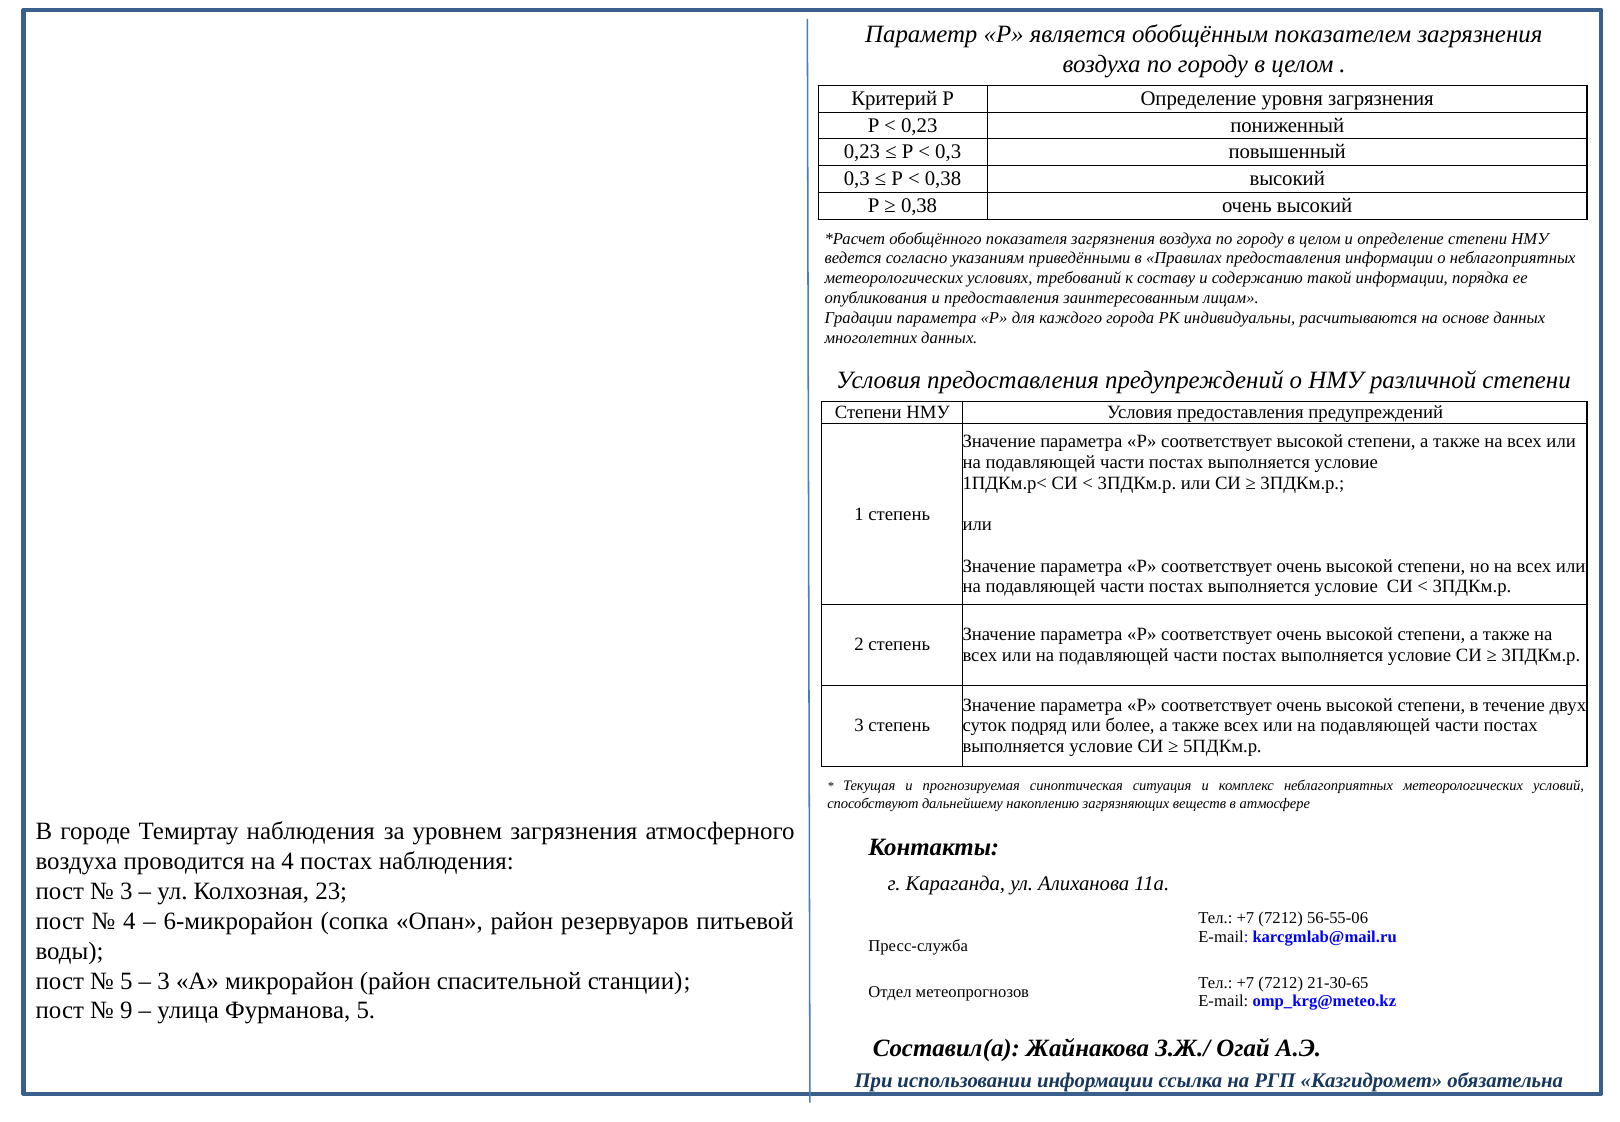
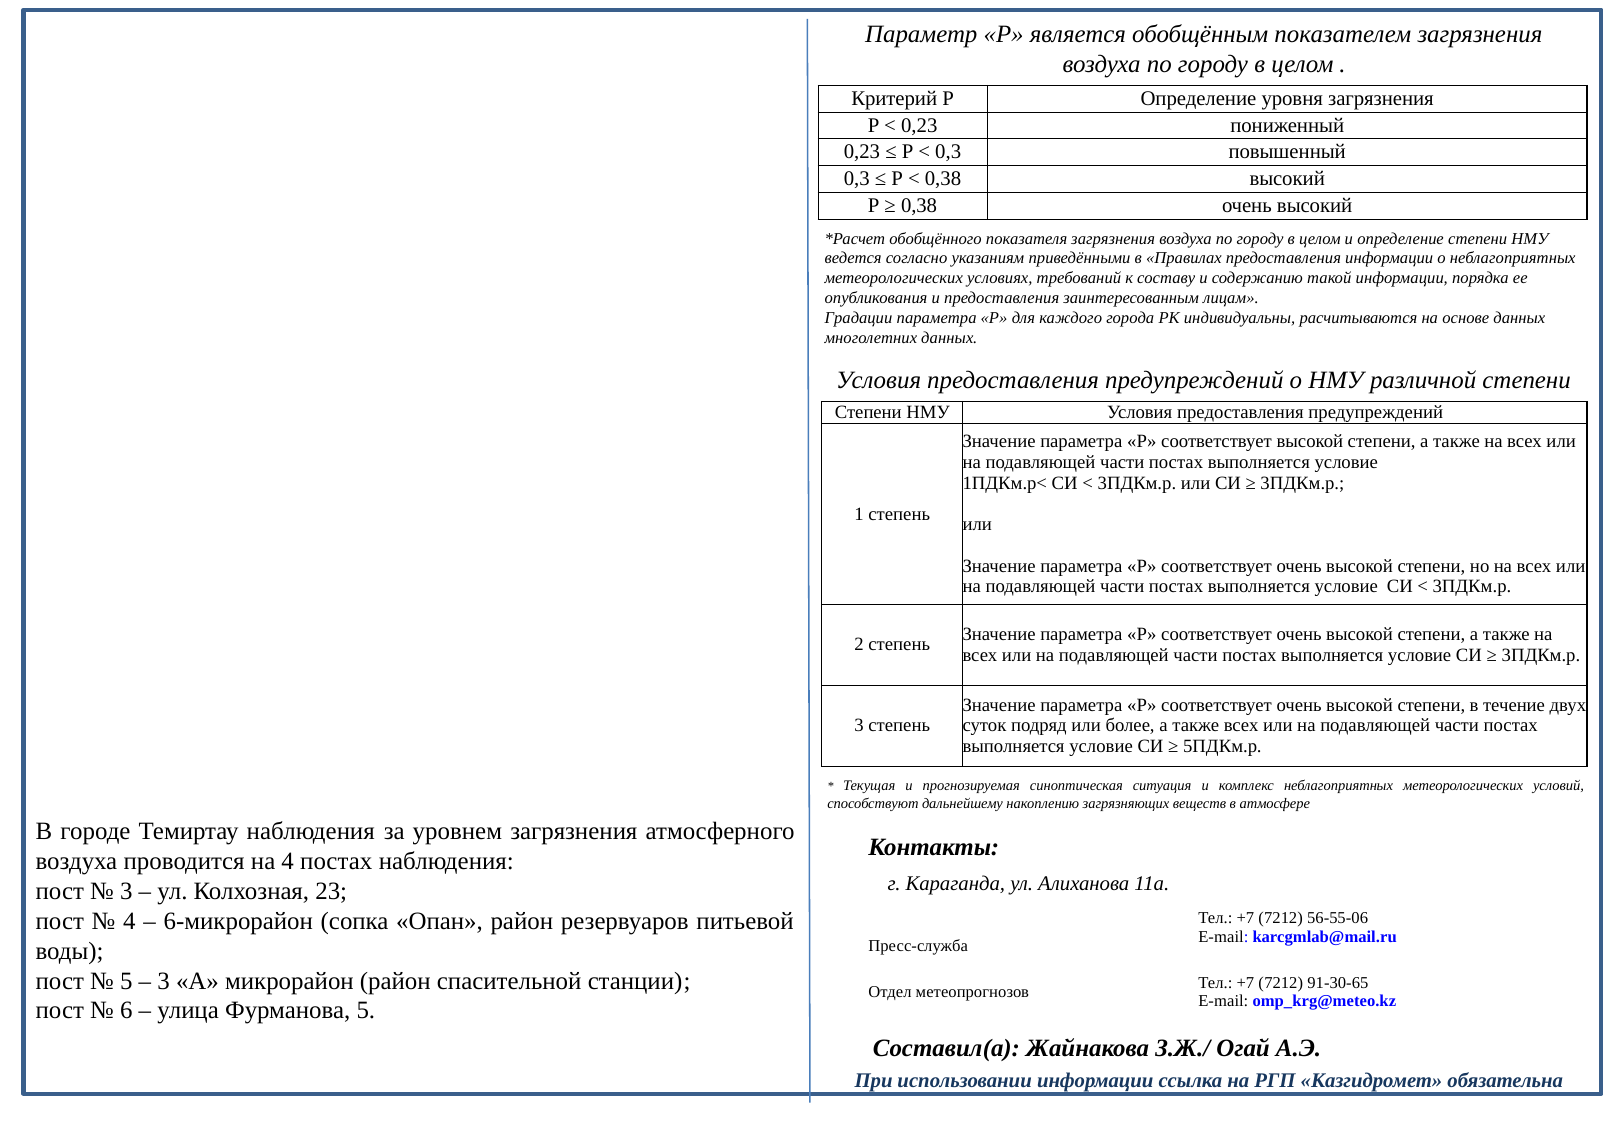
21-30-65: 21-30-65 -> 91-30-65 (1338, 983)
9: 9 -> 6 (126, 1010)
